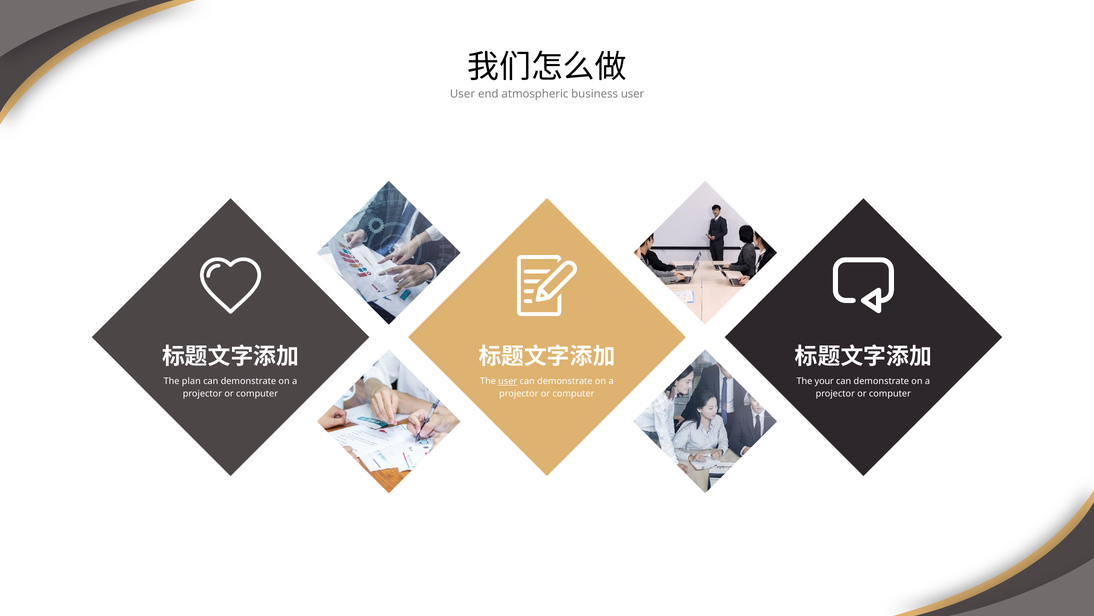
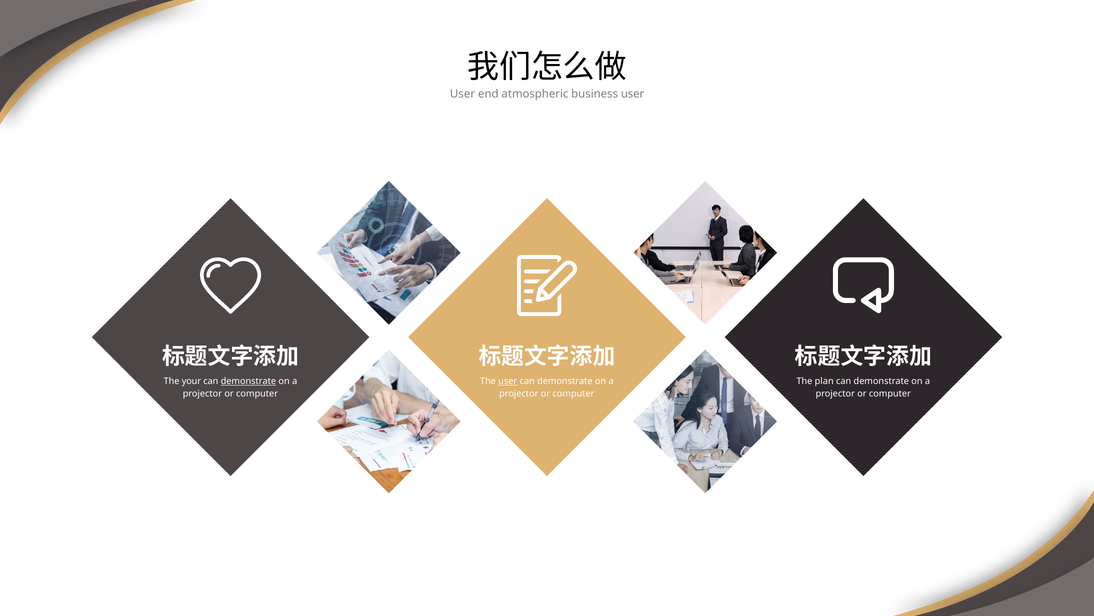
plan: plan -> your (191, 381)
demonstrate underline: none -> present (248, 381)
your: your -> plan (824, 381)
